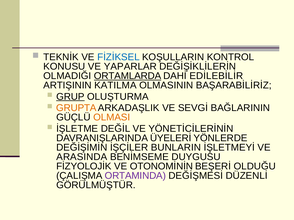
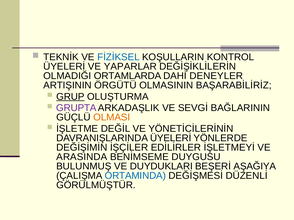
KONUSU: KONUSU -> ÜYELERİ (64, 67)
ORTAMLARDA underline: present -> none (128, 76)
EDİLEBİLİR: EDİLEBİLİR -> DENEYLER (216, 76)
KATILMA: KATILMA -> ÖRGÜTÜ (115, 85)
GRUPTA colour: orange -> purple (76, 108)
BUNLARIN: BUNLARIN -> EDİLİRLER (176, 148)
FİZYOLOJİK: FİZYOLOJİK -> BULUNMUŞ (84, 167)
OTONOMİNİN: OTONOMİNİN -> DUYDUKLARI (161, 167)
OLDUĞU: OLDUĞU -> AŞAĞIYA (255, 167)
ORTAMINDA colour: purple -> blue (135, 176)
